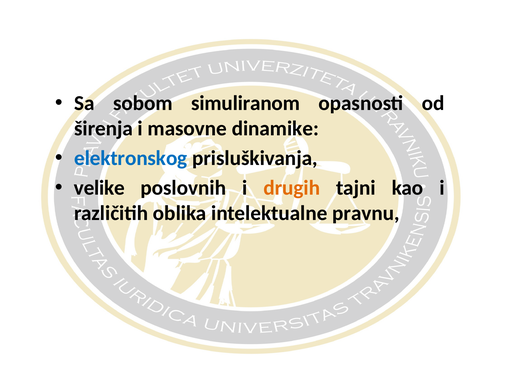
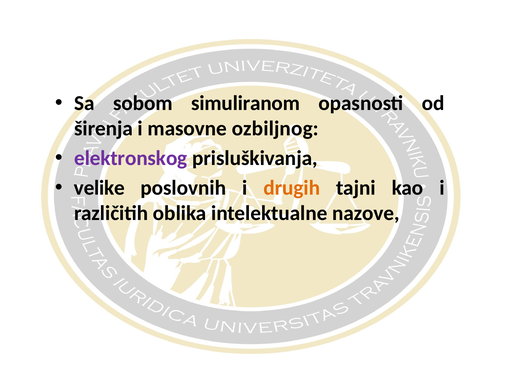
dinamike: dinamike -> ozbiljnog (275, 129)
elektronskog colour: blue -> purple (131, 158)
pravnu: pravnu -> nazove (366, 213)
